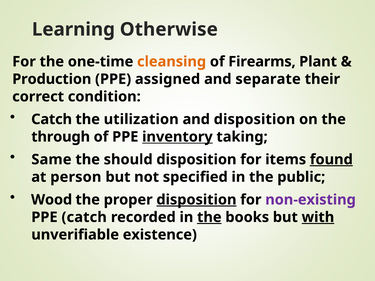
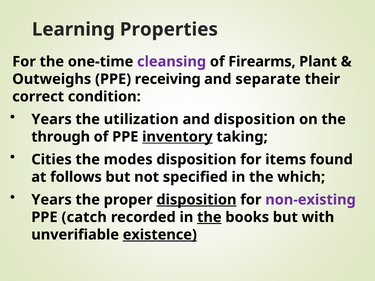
Otherwise: Otherwise -> Properties (169, 29)
cleansing colour: orange -> purple (172, 62)
Production: Production -> Outweighs (52, 79)
assigned: assigned -> receiving (168, 79)
Catch: Catch -> Years (52, 119)
Same: Same -> Cities (52, 160)
should: should -> modes (128, 160)
found underline: present -> none (331, 160)
person: person -> follows (76, 177)
public: public -> which (301, 177)
Wood: Wood -> Years (52, 200)
with underline: present -> none (318, 217)
existence underline: none -> present (160, 235)
